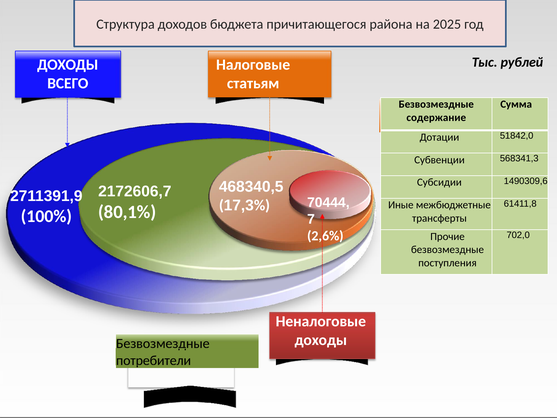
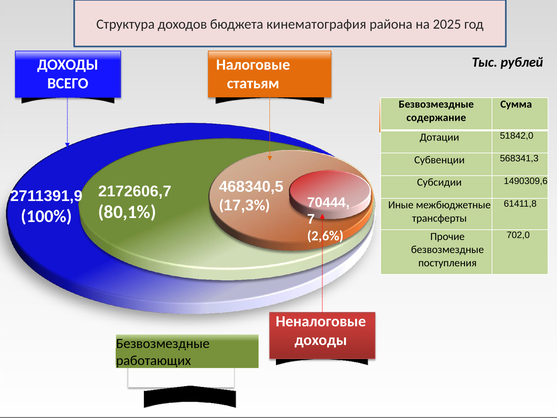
причитающегося: причитающегося -> кинематография (316, 24)
потребители: потребители -> работающих (154, 360)
